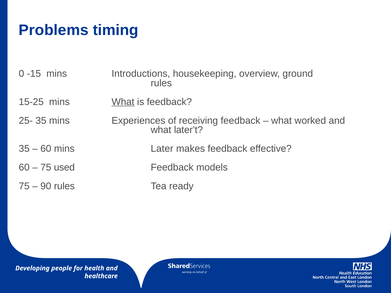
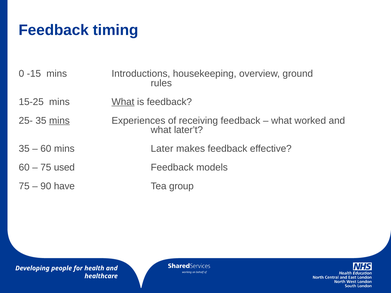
Problems: Problems -> Feedback (54, 30)
mins underline: none -> present (59, 121)
90 rules: rules -> have (64, 186)
ready: ready -> group (181, 186)
